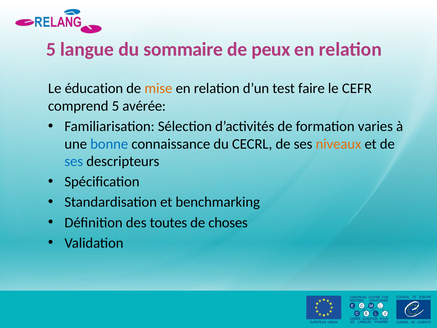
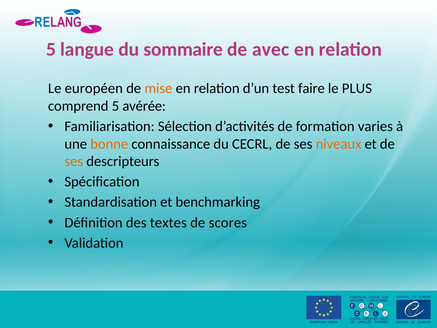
peux: peux -> avec (271, 49)
éducation: éducation -> européen (94, 88)
CEFR: CEFR -> PLUS (357, 88)
bonne colour: blue -> orange (109, 144)
ses colour: blue -> orange (74, 161)
toutes: toutes -> textes (168, 222)
choses: choses -> scores (228, 222)
